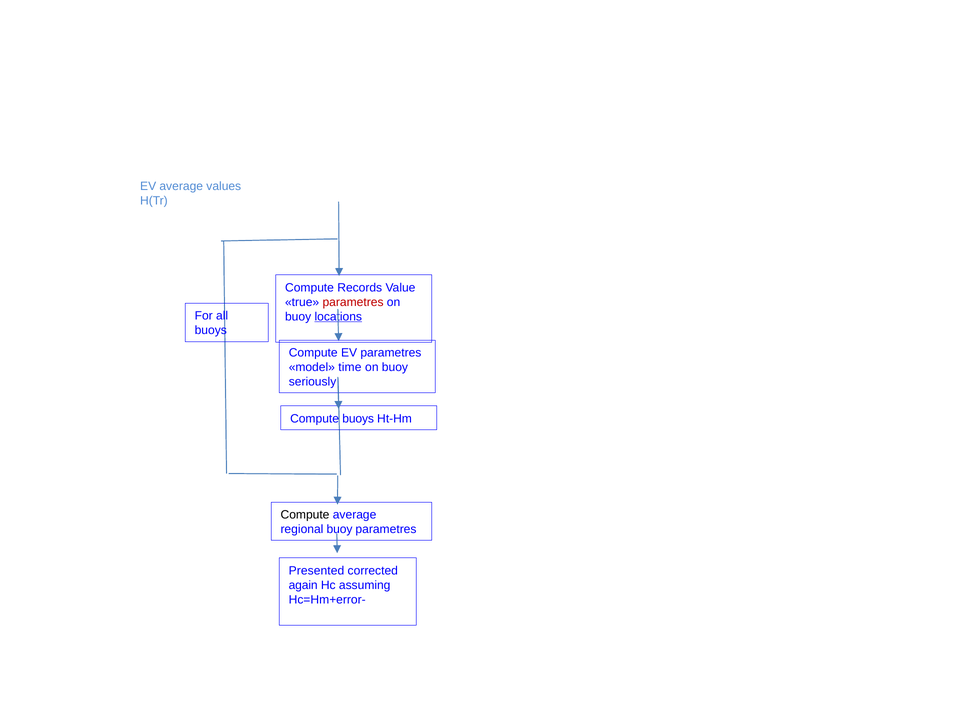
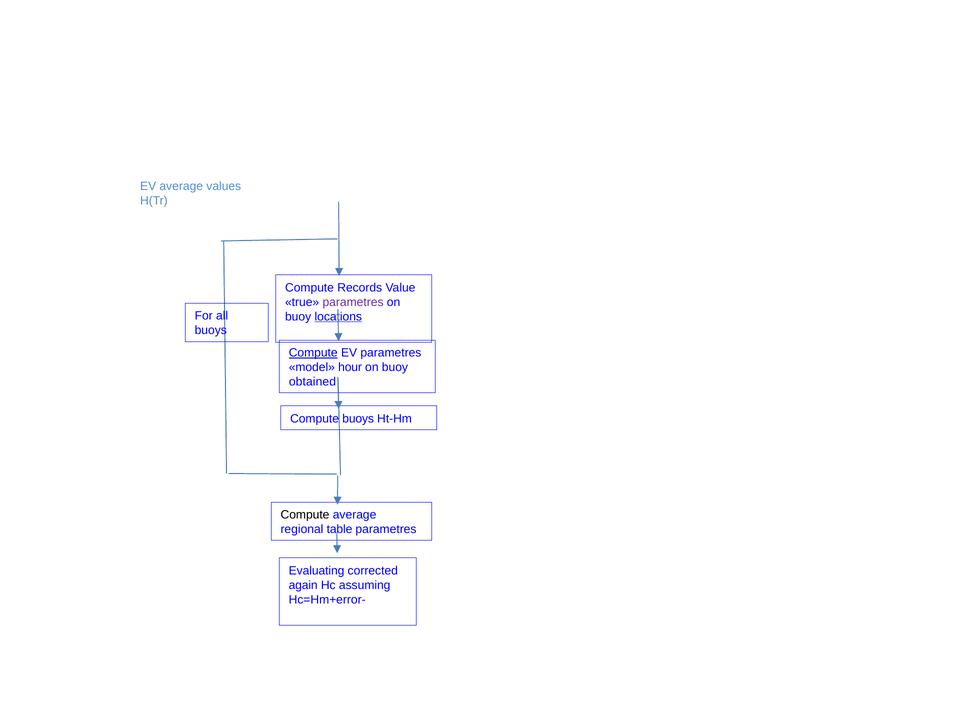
parametres colour: red -> purple (353, 302)
Compute underline: none -> present (313, 353)
time: time -> hour (350, 367)
seriously: seriously -> obtained (312, 382)
regional buoy: buoy -> table (340, 529)
Presented: Presented -> Evaluating (317, 571)
